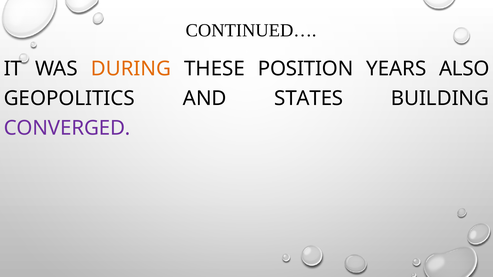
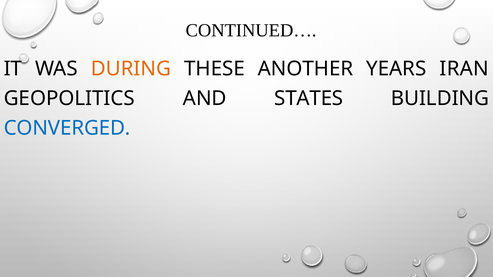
POSITION: POSITION -> ANOTHER (306, 69)
ALSO: ALSO -> IRAN (464, 69)
CONVERGED colour: purple -> blue (67, 128)
